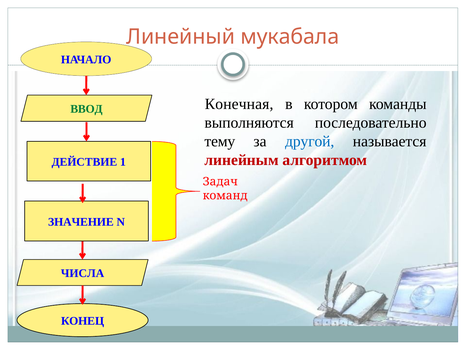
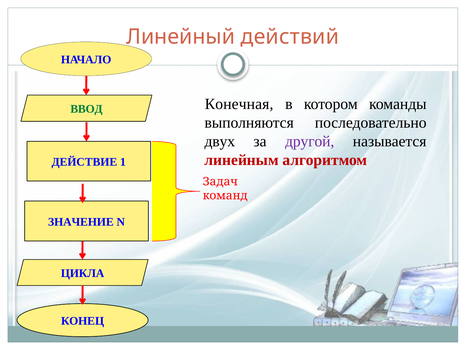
мукабала: мукабала -> действий (290, 37)
тему: тему -> двух (220, 141)
другой colour: blue -> purple (310, 141)
ЧИСЛА: ЧИСЛА -> ЦИКЛА (83, 273)
